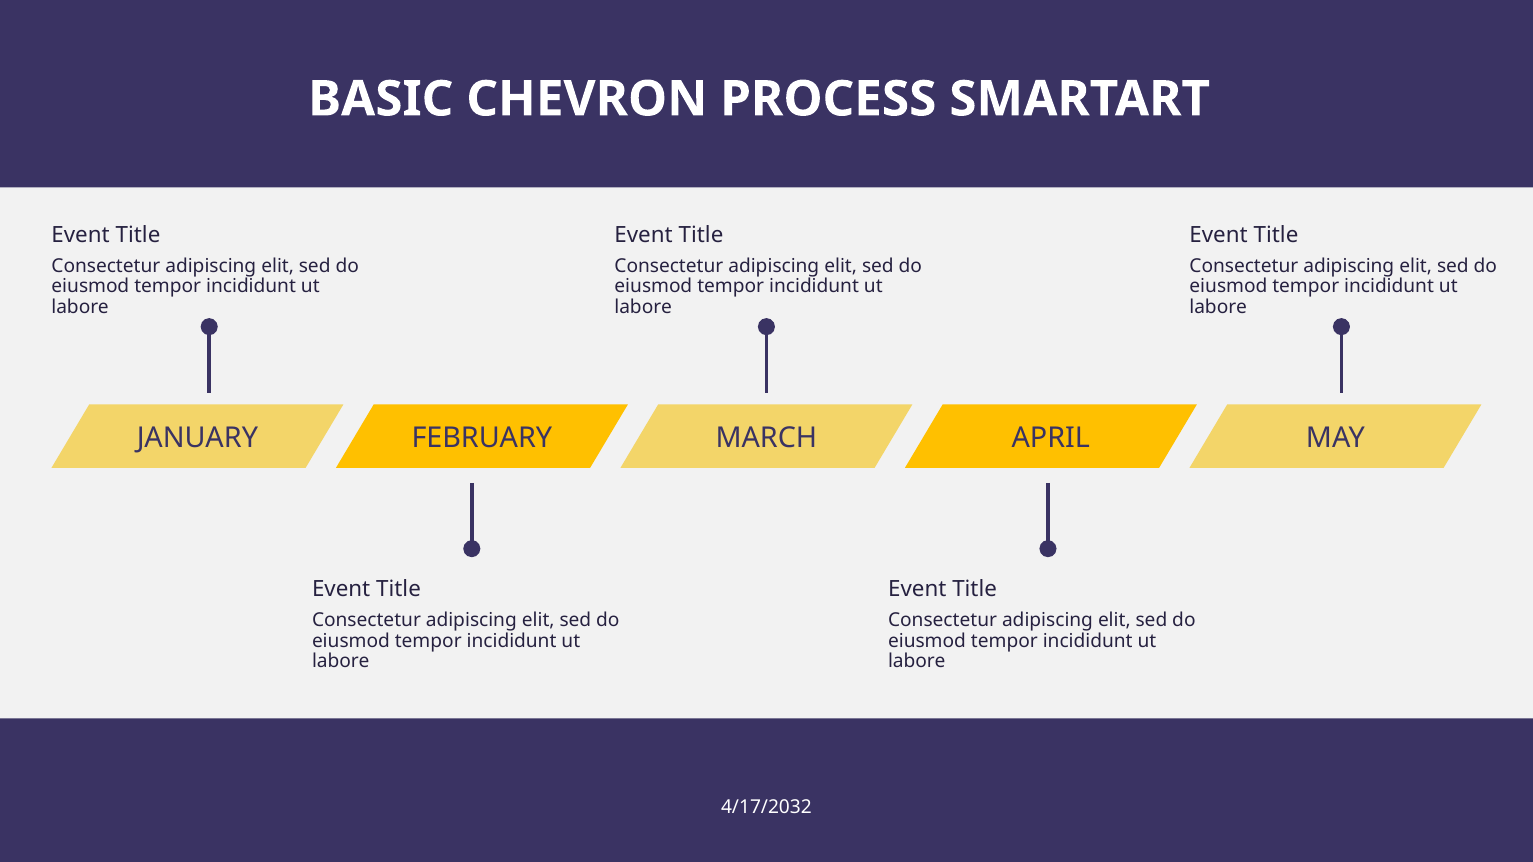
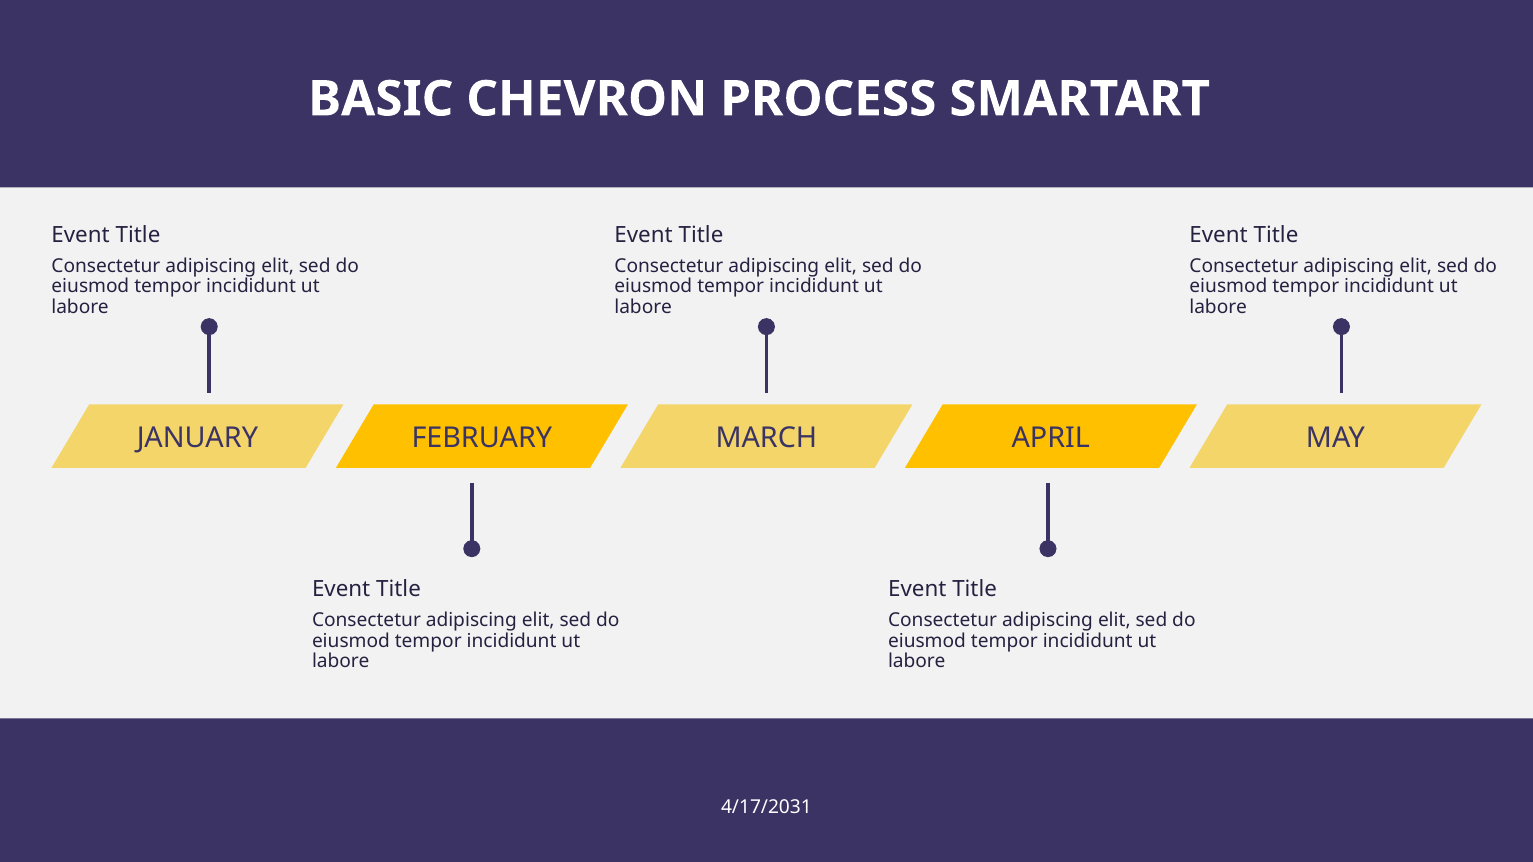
4/17/2032: 4/17/2032 -> 4/17/2031 (766, 807)
